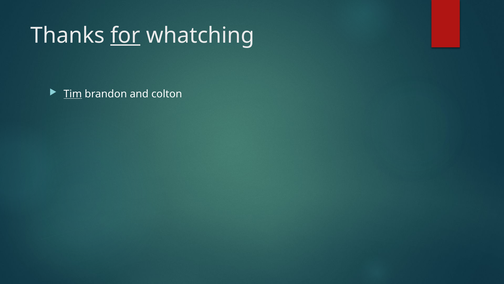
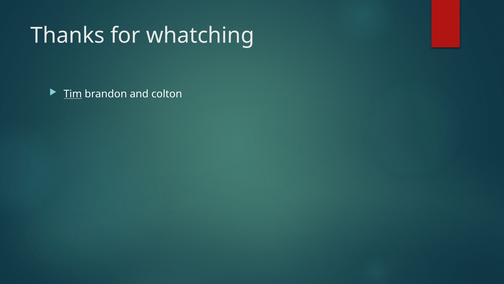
for underline: present -> none (125, 35)
